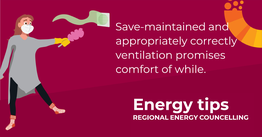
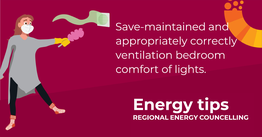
promises: promises -> bedroom (200, 55)
while: while -> lights (190, 69)
